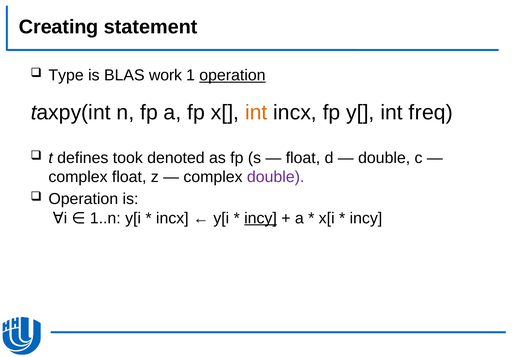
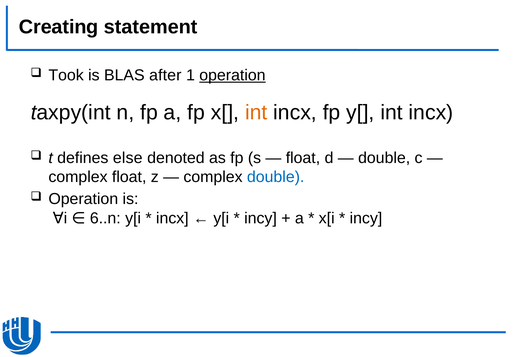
Type: Type -> Took (66, 75)
work: work -> after (165, 75)
y[ int freq: freq -> incx (431, 113)
took: took -> else (128, 158)
double colour: purple -> blue (276, 177)
1..n: 1..n -> 6..n (105, 218)
incy underline: present -> none (261, 218)
